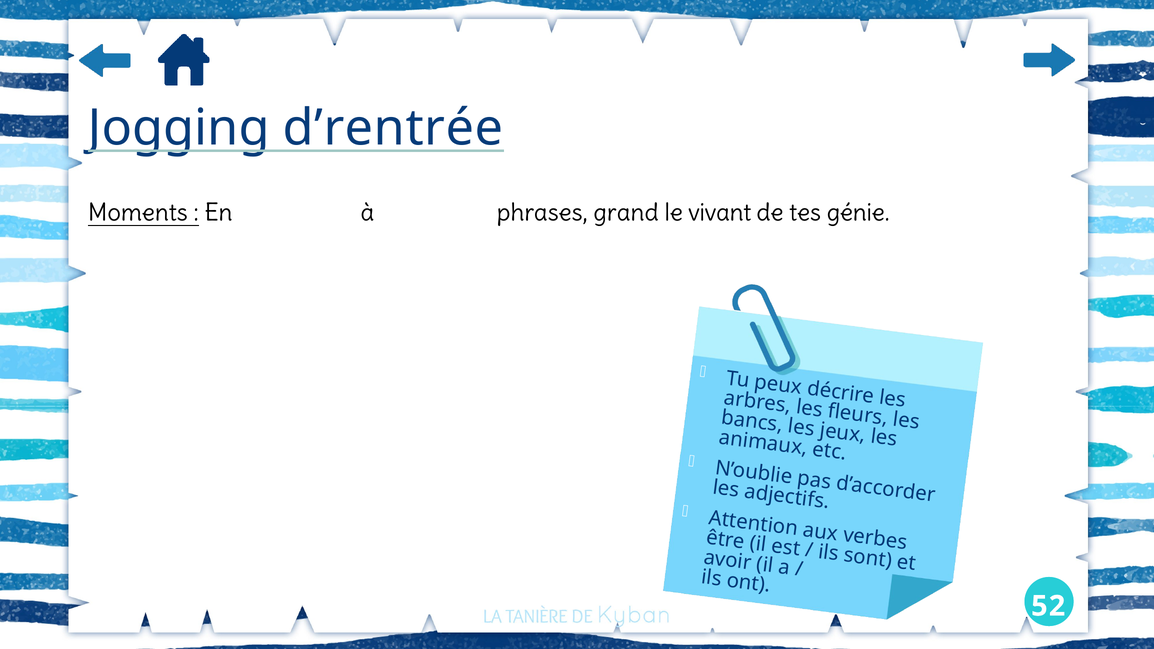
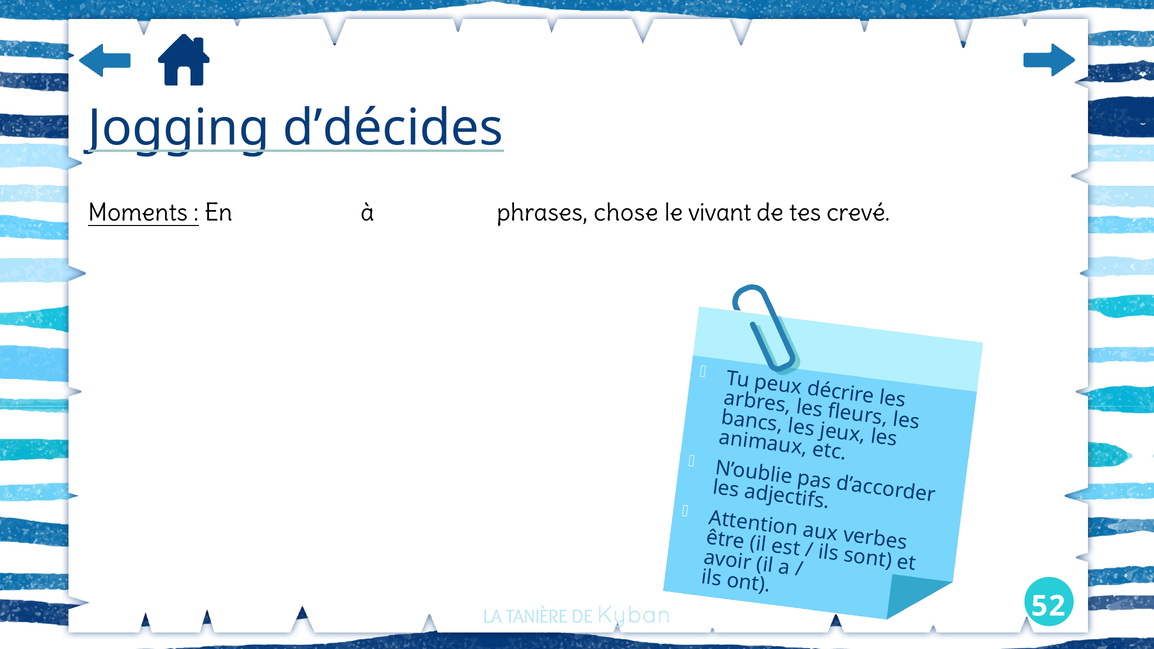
d’rentrée: d’rentrée -> d’décides (393, 128)
grand: grand -> chose (626, 213)
génie: génie -> crevé (858, 213)
